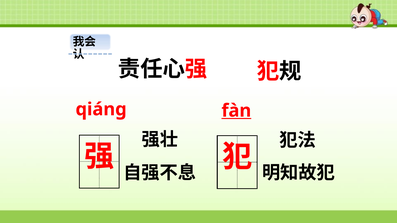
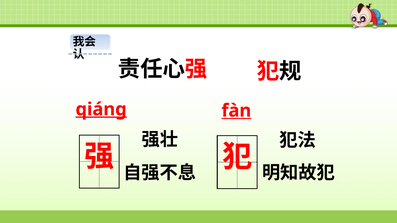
qiáng underline: none -> present (101, 109)
